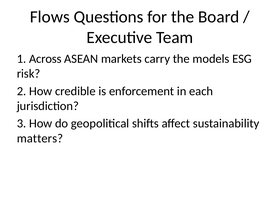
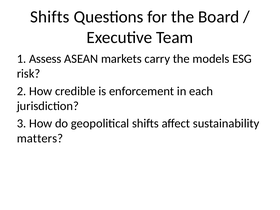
Flows: Flows -> Shifts (50, 17)
Across: Across -> Assess (45, 59)
